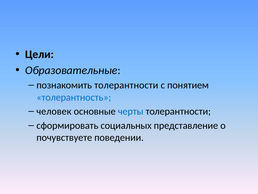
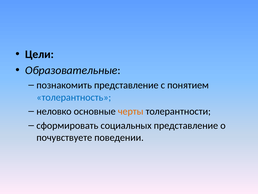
познакомить толерантности: толерантности -> представление (126, 85)
человек: человек -> неловко (54, 111)
черты colour: blue -> orange (131, 111)
